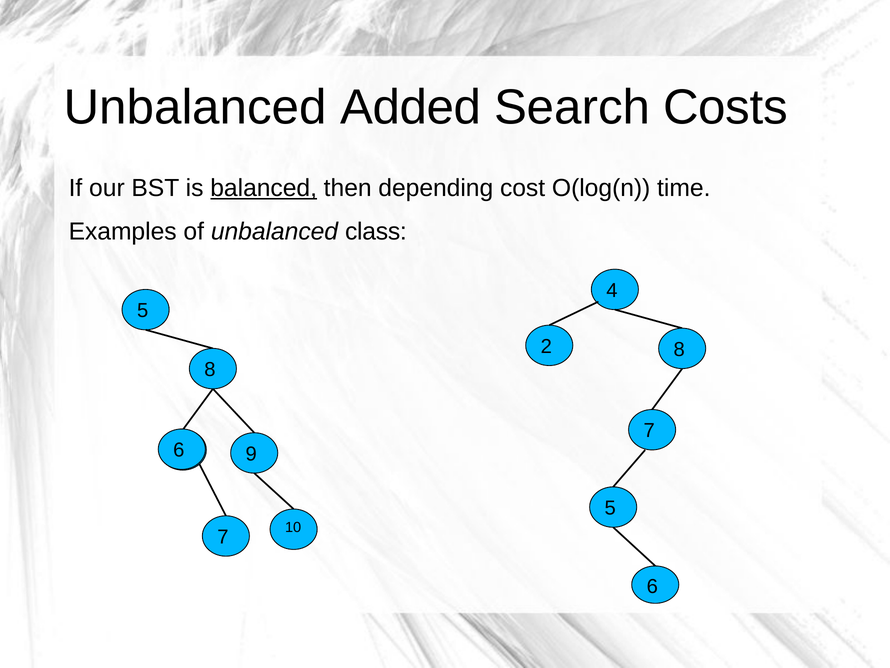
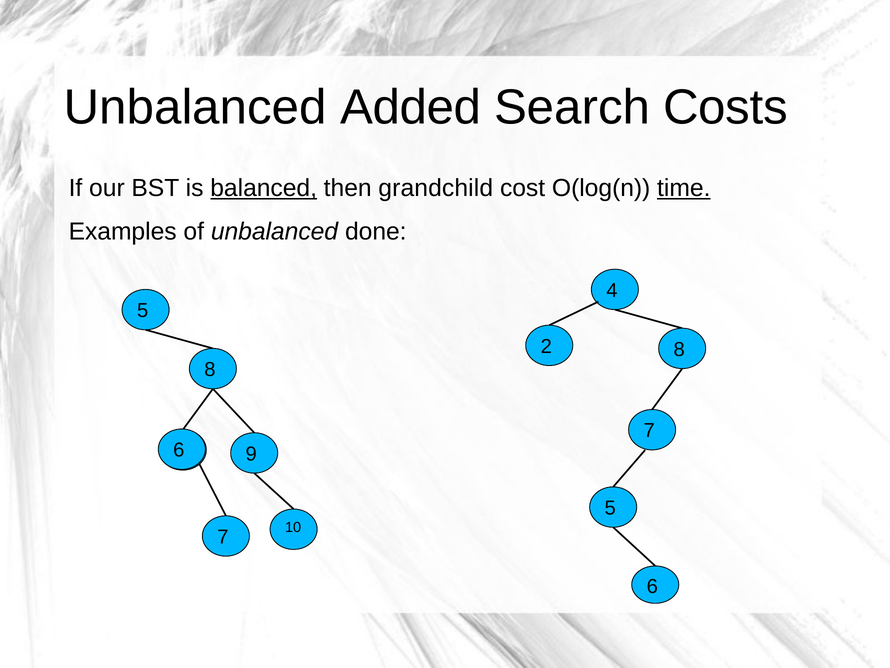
depending: depending -> grandchild (436, 188)
time underline: none -> present (684, 188)
class: class -> done (376, 231)
